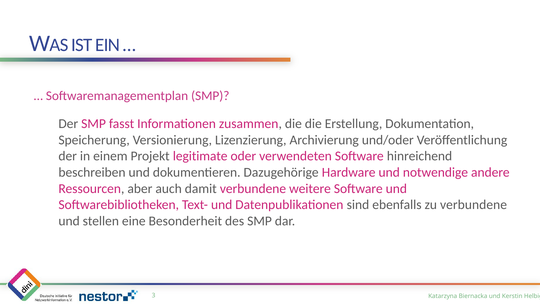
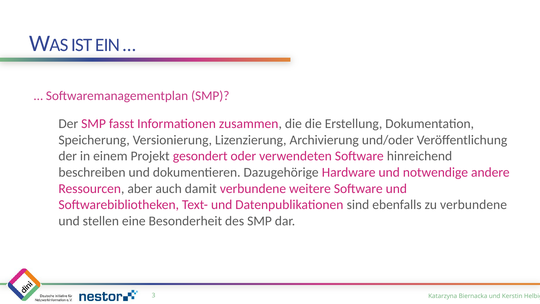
legitimate: legitimate -> gesondert (200, 156)
